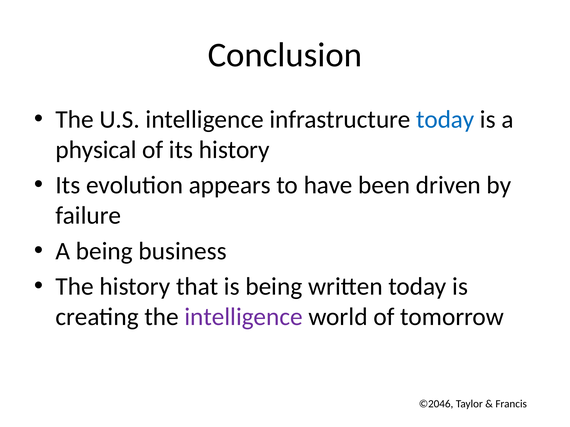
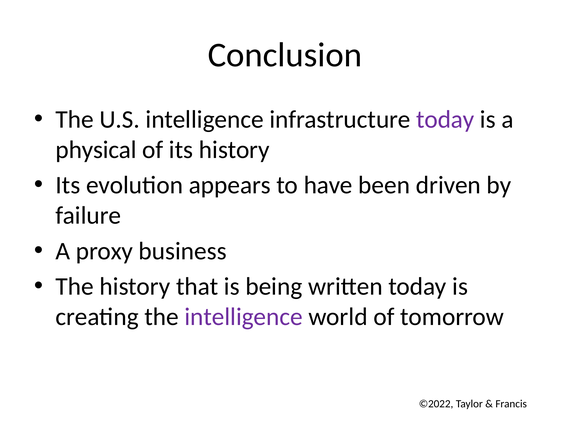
today colour: blue -> purple (445, 120)
A being: being -> proxy (104, 251)
©2046: ©2046 -> ©2022 (436, 404)
